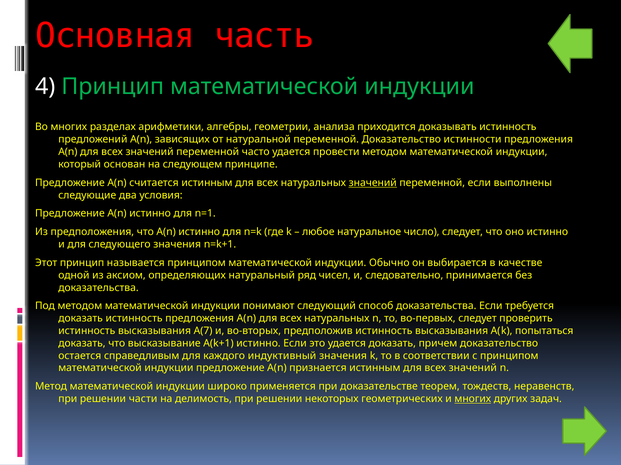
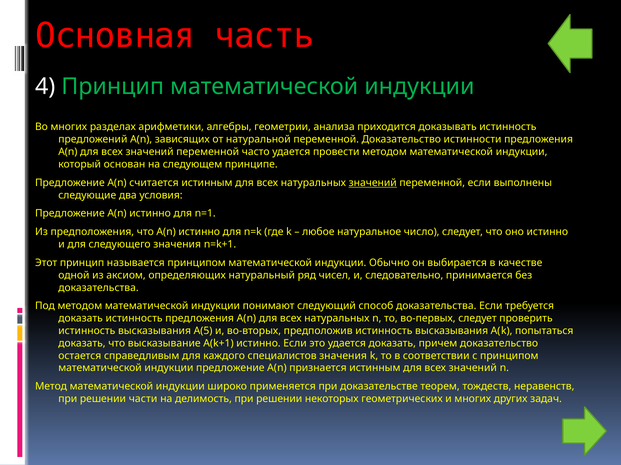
А(7: А(7 -> А(5 (203, 331)
индуктивный: индуктивный -> специалистов (282, 356)
многих underline: present -> none (473, 400)
